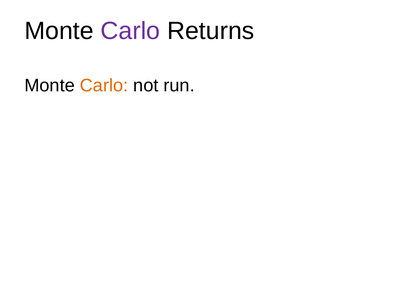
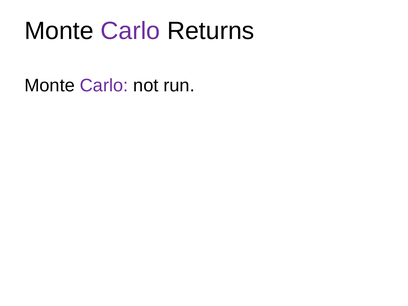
Carlo colour: orange -> purple (104, 86)
